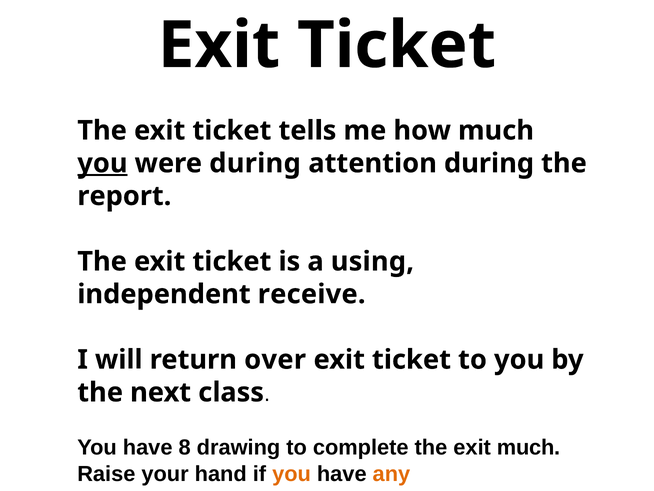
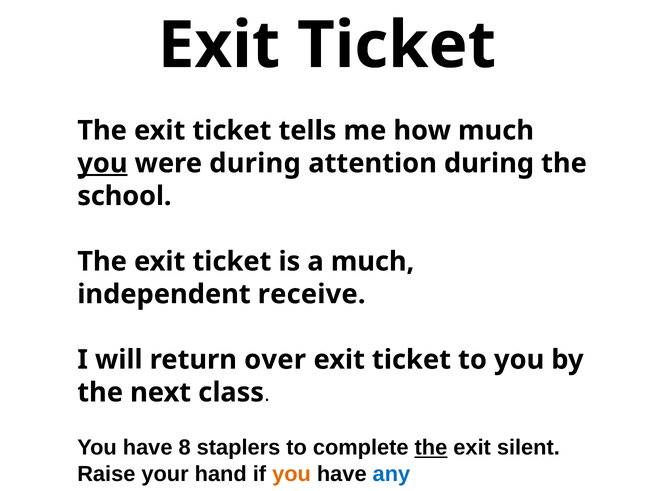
report: report -> school (124, 196)
a using: using -> much (373, 261)
drawing: drawing -> staplers (239, 447)
the underline: none -> present (431, 447)
exit much: much -> silent (528, 447)
any colour: orange -> blue (391, 473)
